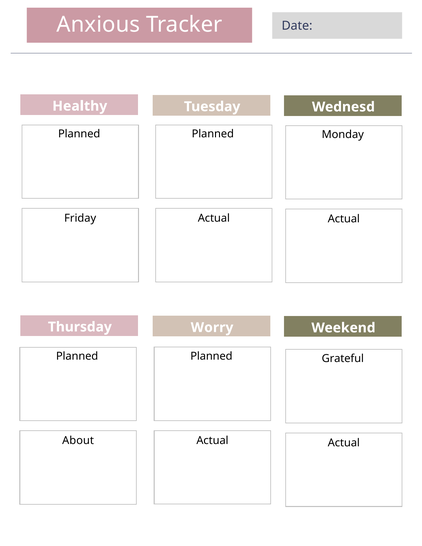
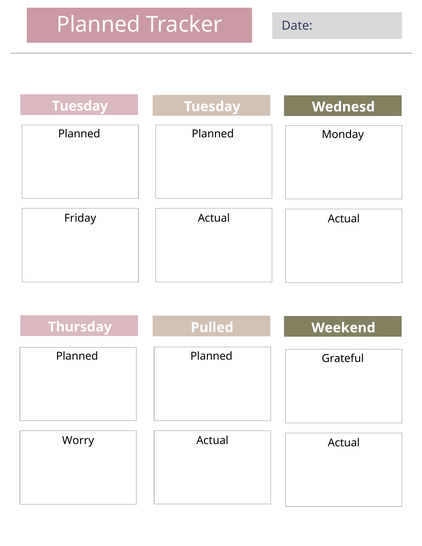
Anxious: Anxious -> Planned (99, 25)
Healthy: Healthy -> Tuesday (80, 106)
Worry: Worry -> Pulled (212, 328)
About: About -> Worry (78, 441)
